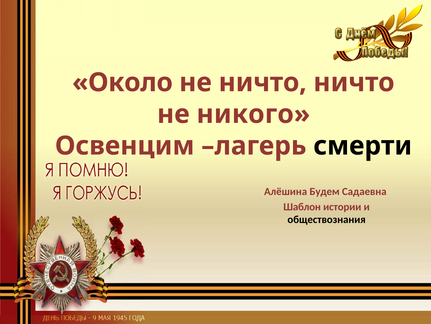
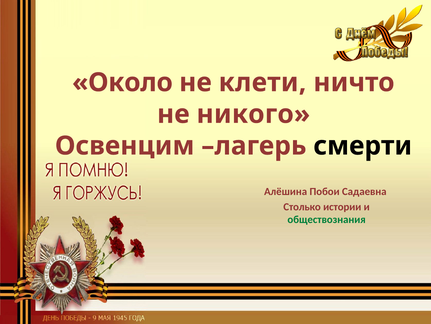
не ничто: ничто -> клети (262, 82)
Будем: Будем -> Побои (325, 191)
Шаблон: Шаблон -> Столько (302, 206)
обществознания colour: black -> green (327, 219)
